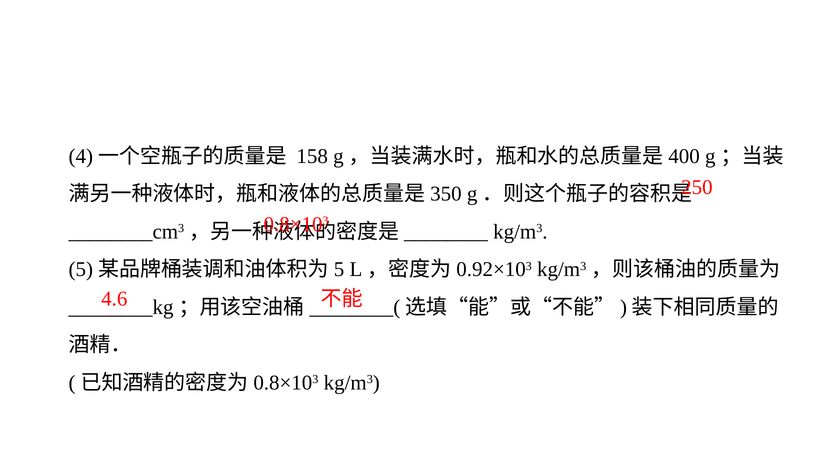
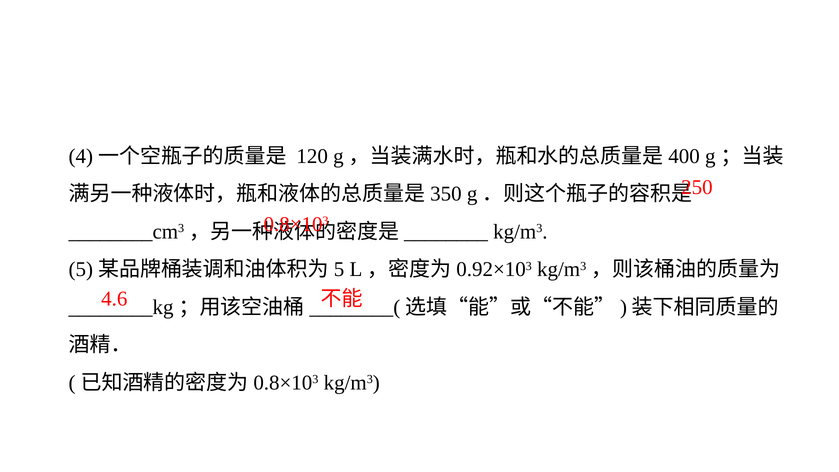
158: 158 -> 120 (312, 156)
